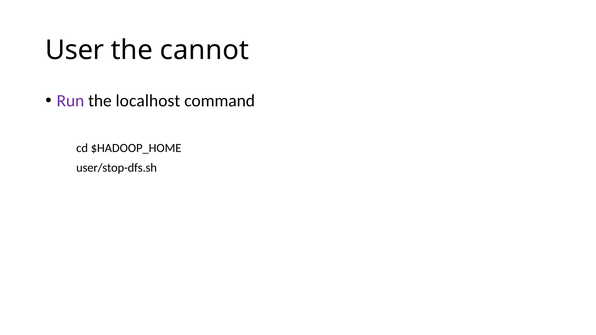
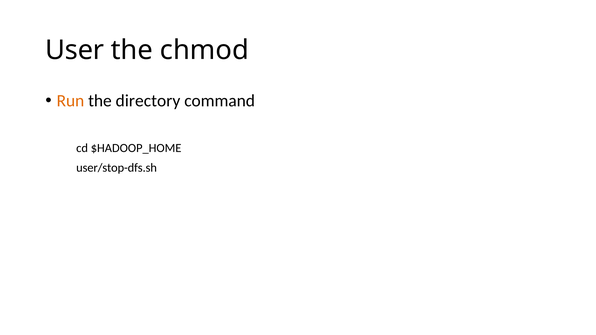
cannot: cannot -> chmod (204, 50)
Run colour: purple -> orange (70, 101)
localhost: localhost -> directory (148, 101)
